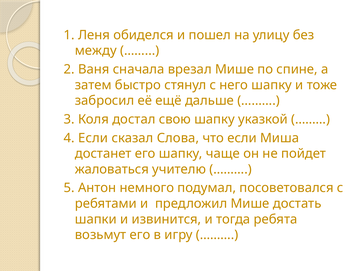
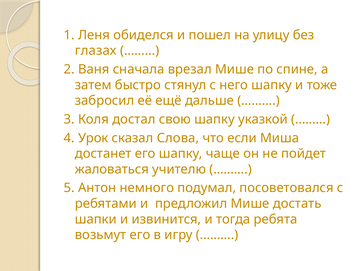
между: между -> глазах (96, 51)
4 Если: Если -> Урок (93, 138)
